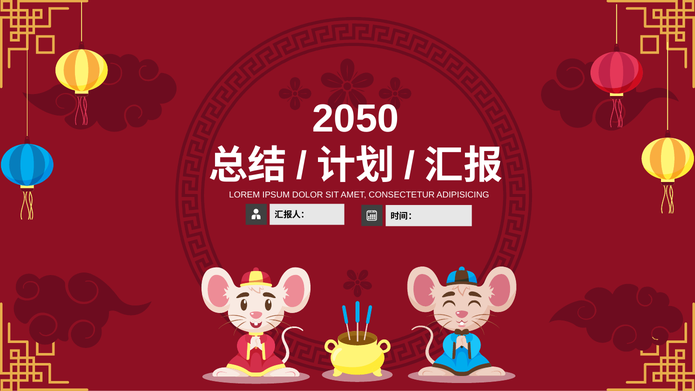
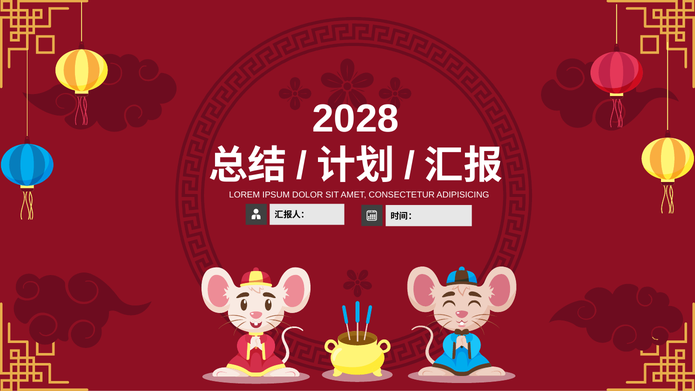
2050: 2050 -> 2028 (356, 119)
